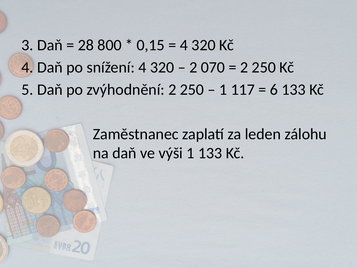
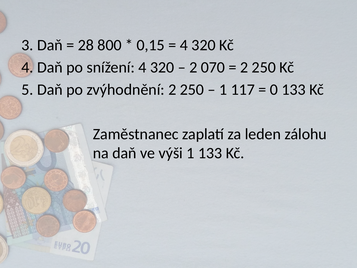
6: 6 -> 0 (274, 90)
